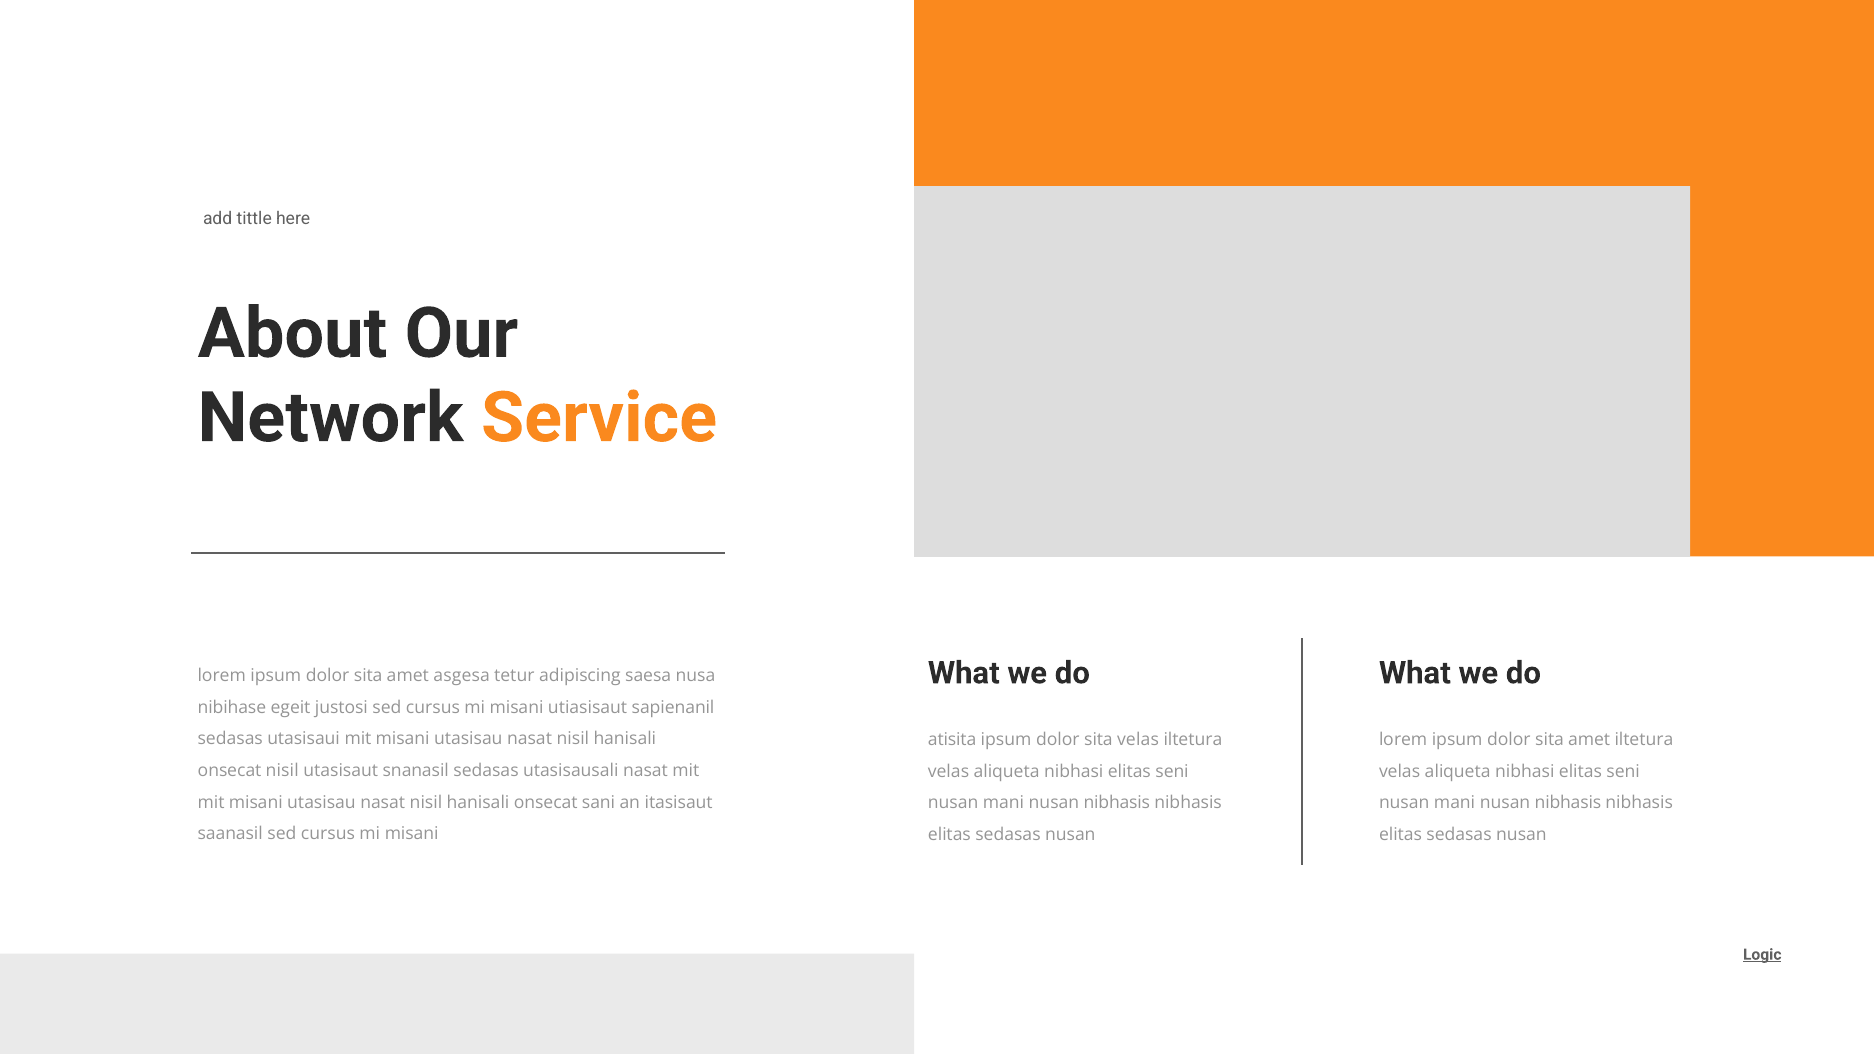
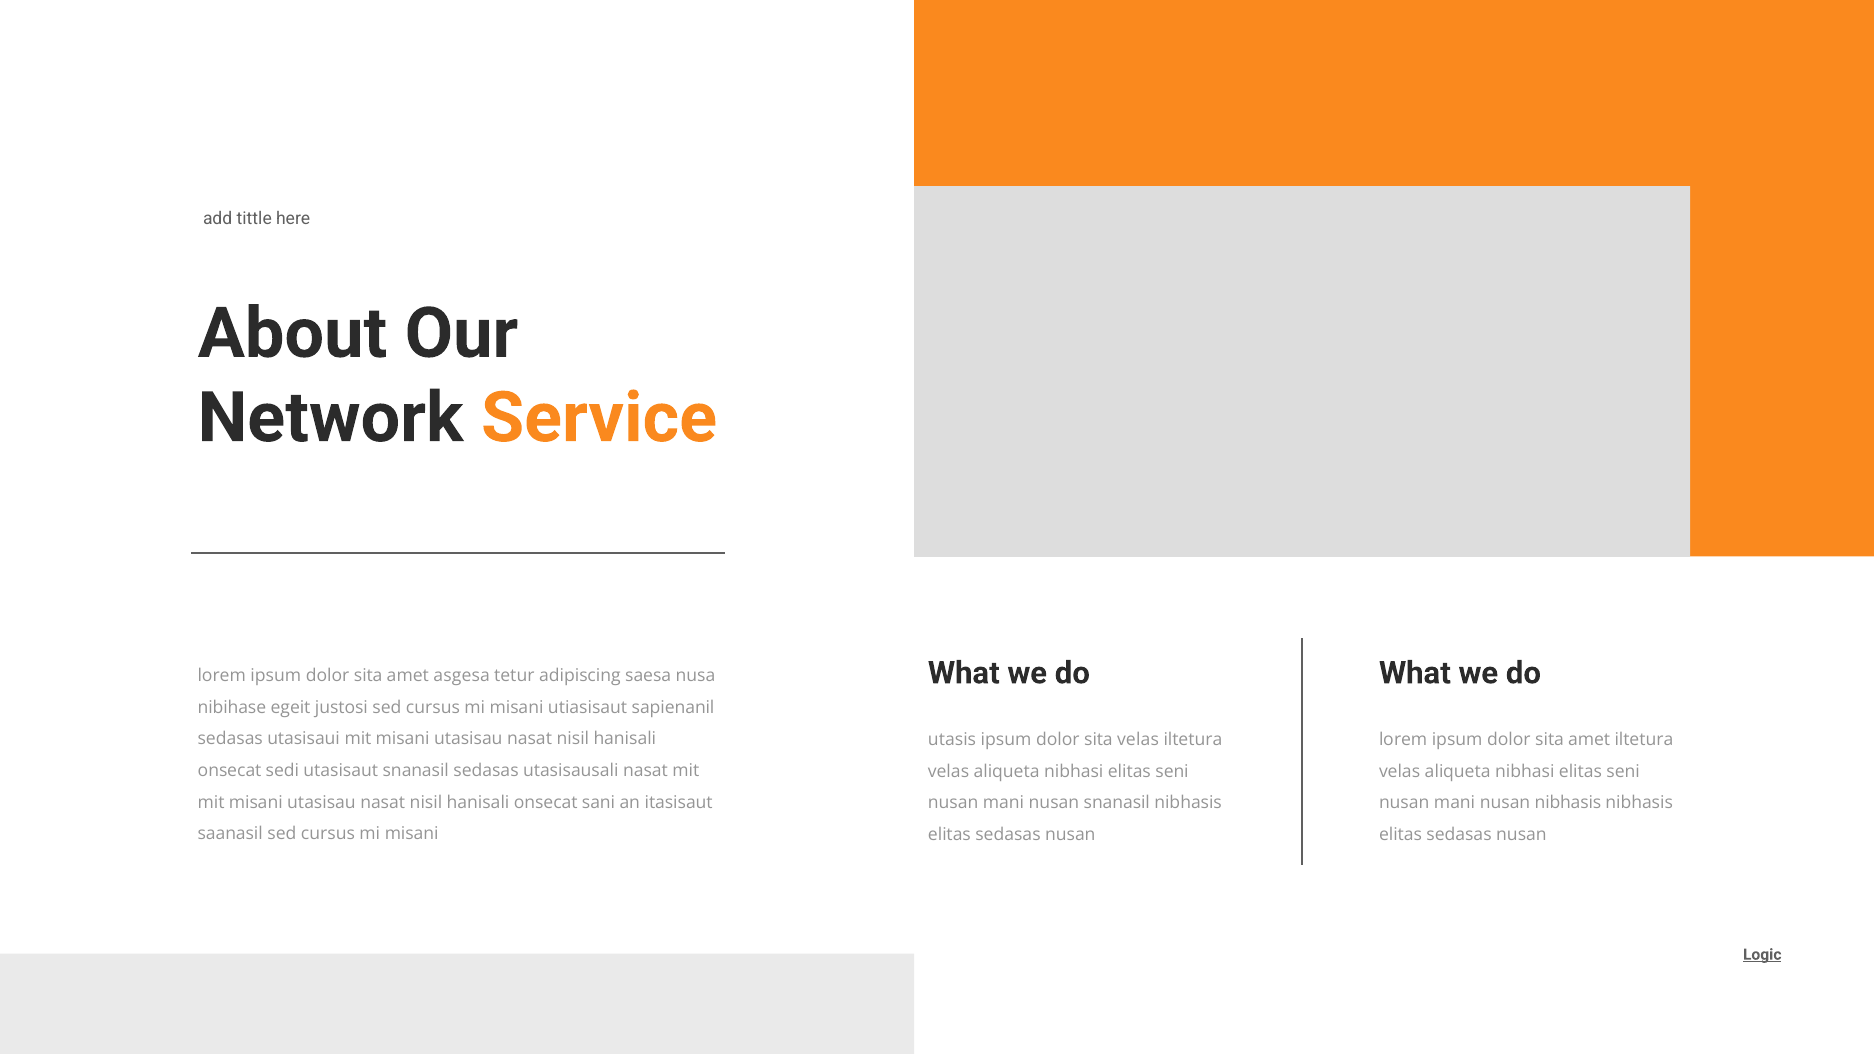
atisita: atisita -> utasis (952, 740)
onsecat nisil: nisil -> sedi (282, 771)
nibhasis: nibhasis -> snanasil (1117, 803)
